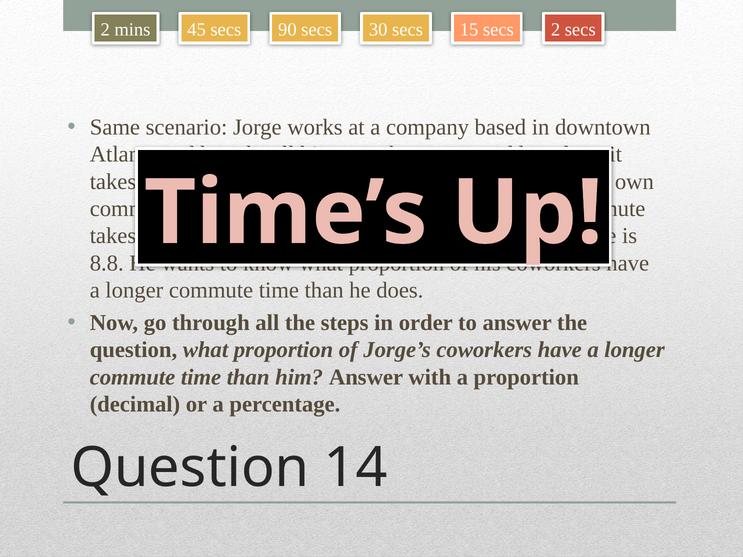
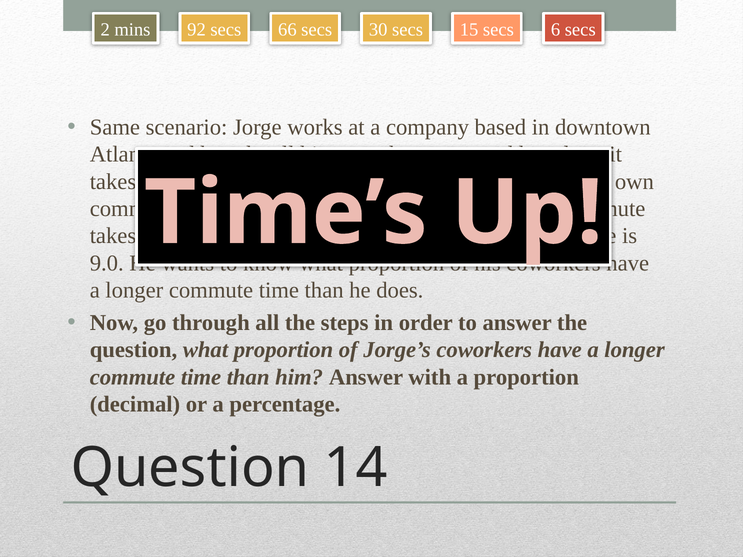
45: 45 -> 92 (197, 29)
90: 90 -> 66 (287, 29)
secs 2: 2 -> 6 (556, 29)
8.8: 8.8 -> 9.0 (107, 263)
